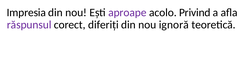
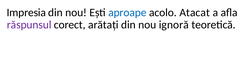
aproape colour: purple -> blue (127, 12)
Privind: Privind -> Atacat (195, 12)
diferiți: diferiți -> arătați (103, 25)
